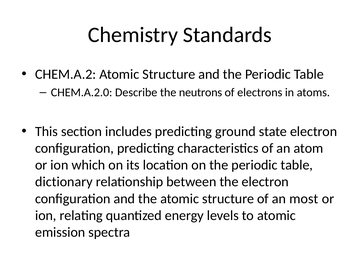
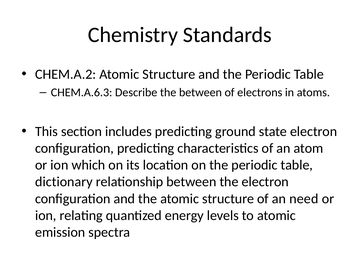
CHEM.A.2.0: CHEM.A.2.0 -> CHEM.A.6.3 (82, 92)
the neutrons: neutrons -> between (200, 92)
most: most -> need (304, 199)
